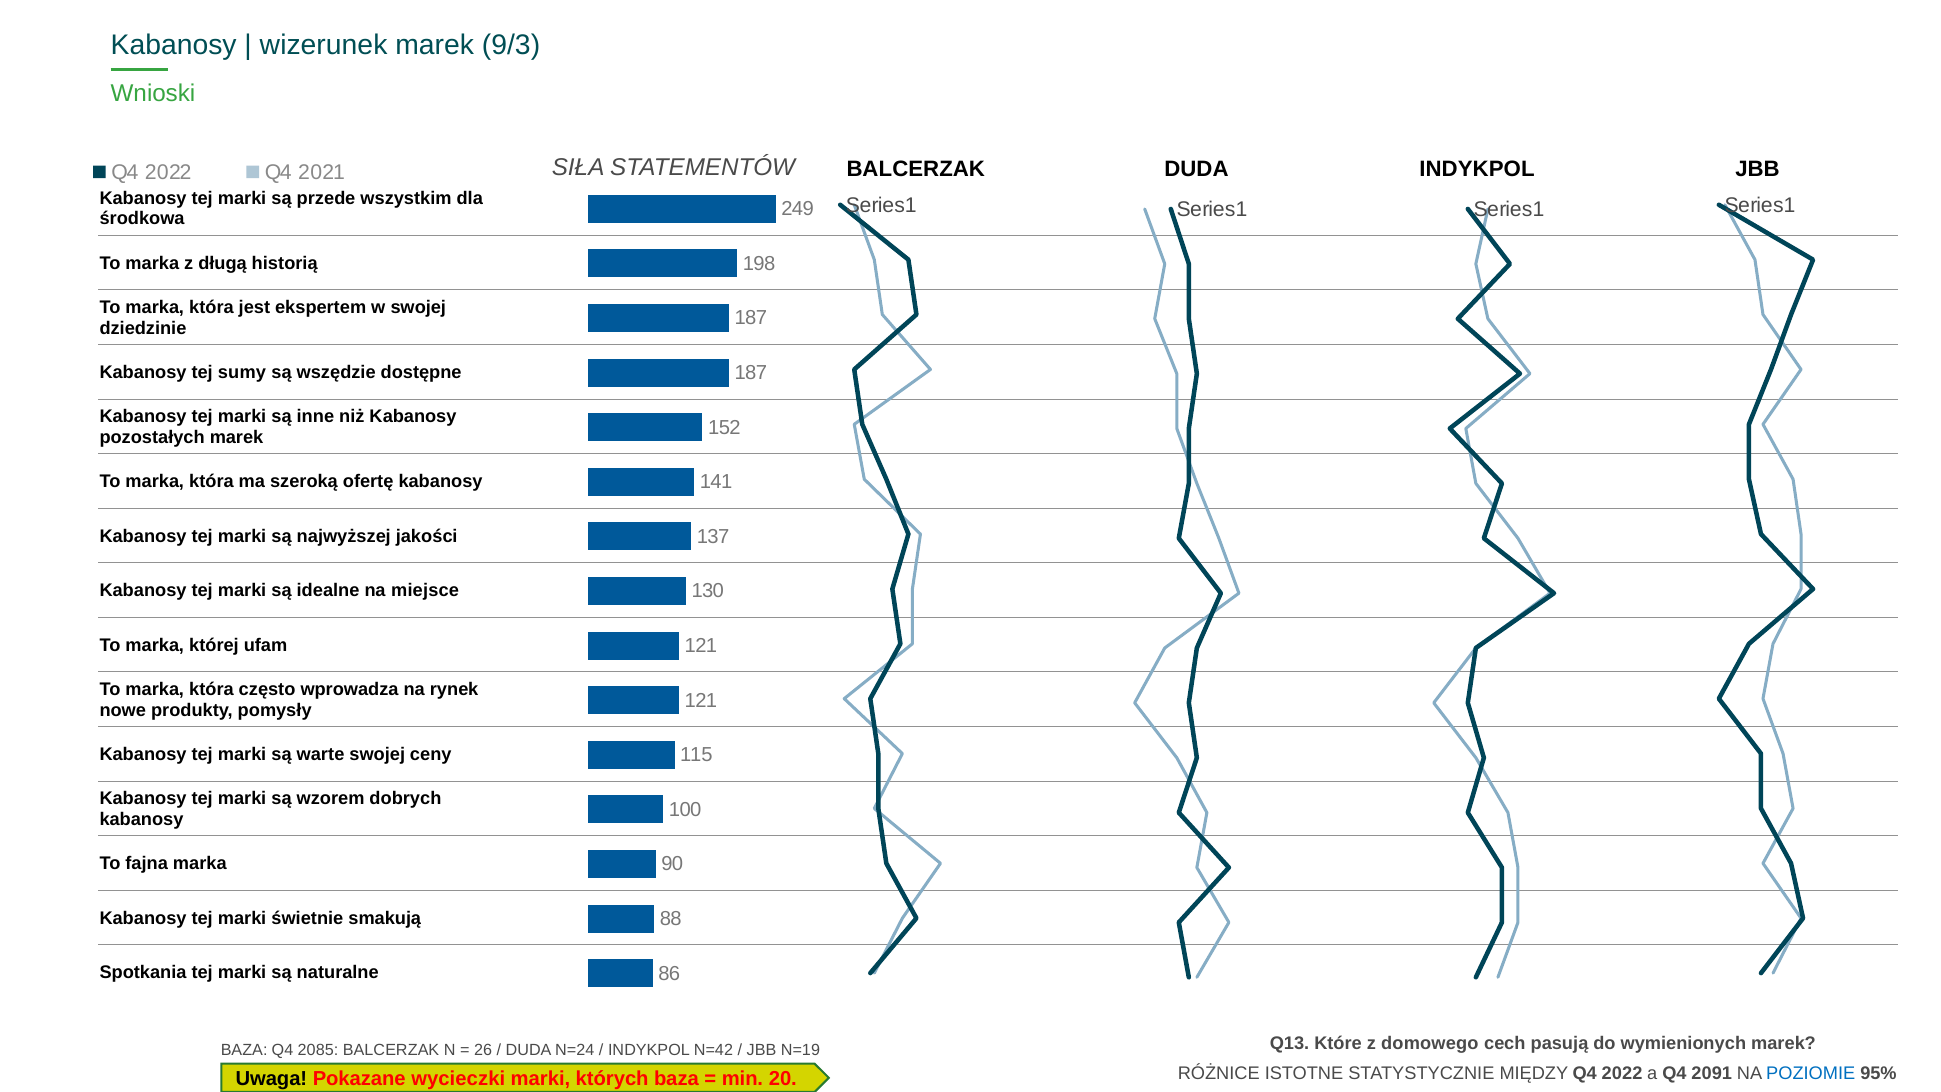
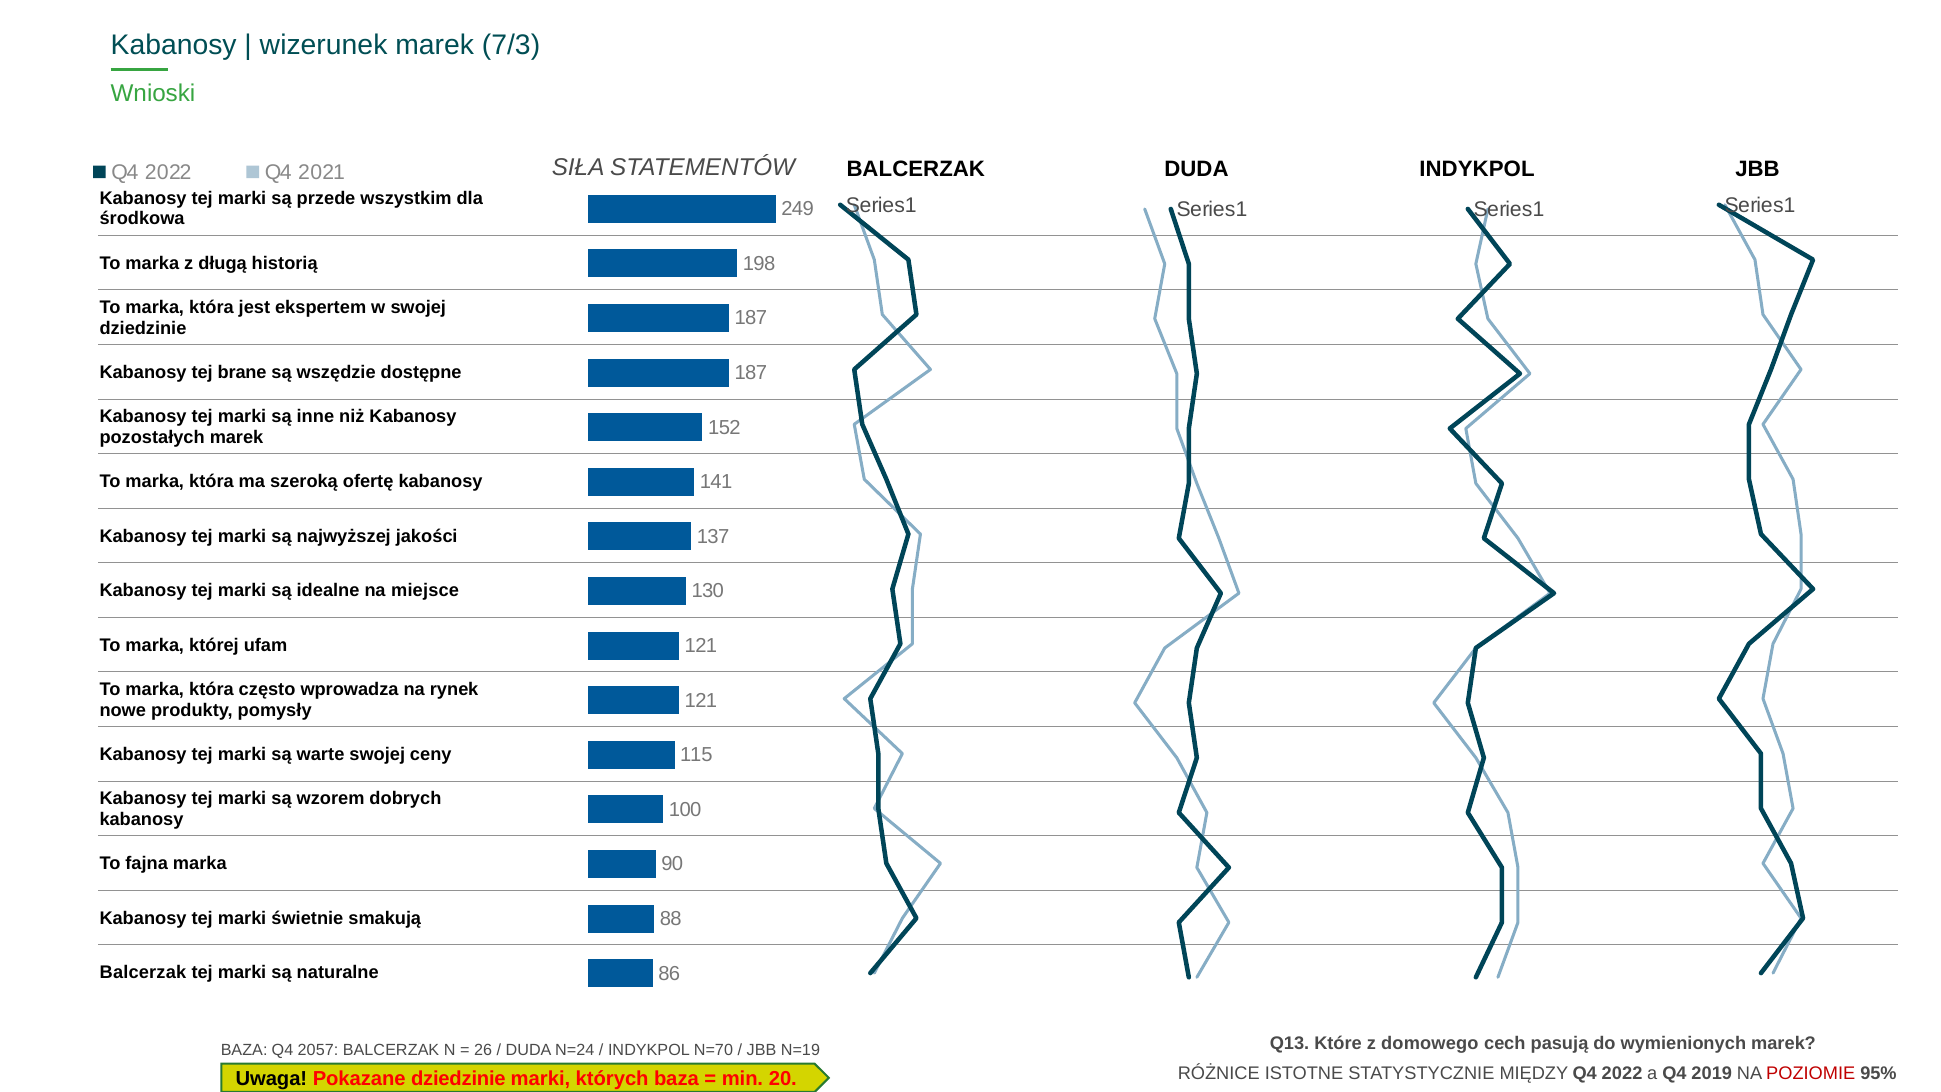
9/3: 9/3 -> 7/3 (511, 45)
sumy: sumy -> brane (242, 372)
Spotkania: Spotkania -> Balcerzak (143, 972)
2085: 2085 -> 2057 (318, 1050)
N=42: N=42 -> N=70 (713, 1050)
2091: 2091 -> 2019 (1712, 1074)
POZIOMIE colour: blue -> red (1811, 1074)
Pokazane wycieczki: wycieczki -> dziedzinie (458, 1079)
